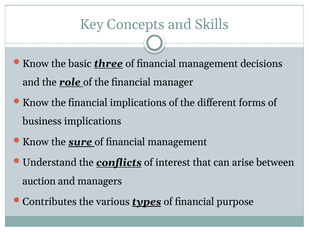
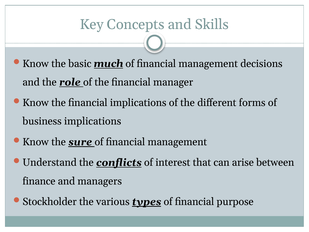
three: three -> much (109, 64)
auction: auction -> finance (39, 181)
Contributes: Contributes -> Stockholder (50, 202)
